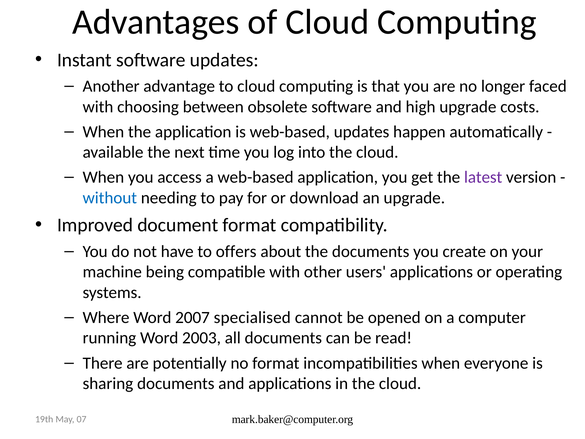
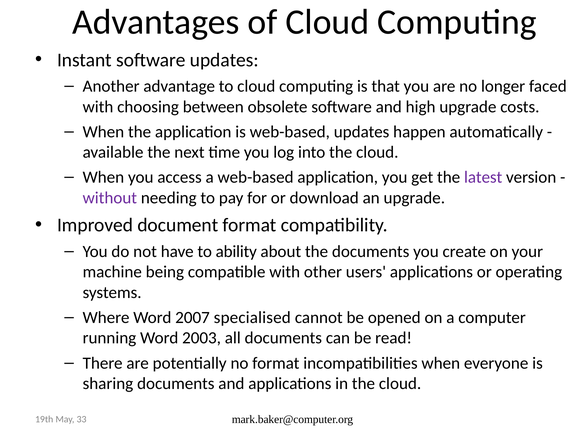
without colour: blue -> purple (110, 198)
offers: offers -> ability (236, 251)
07: 07 -> 33 (82, 419)
